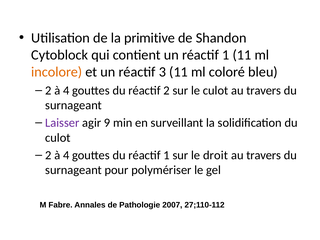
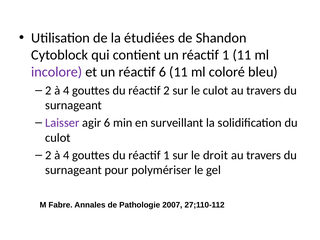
primitive: primitive -> étudiées (149, 38)
incolore colour: orange -> purple (57, 72)
réactif 3: 3 -> 6 (162, 72)
agir 9: 9 -> 6 (107, 123)
